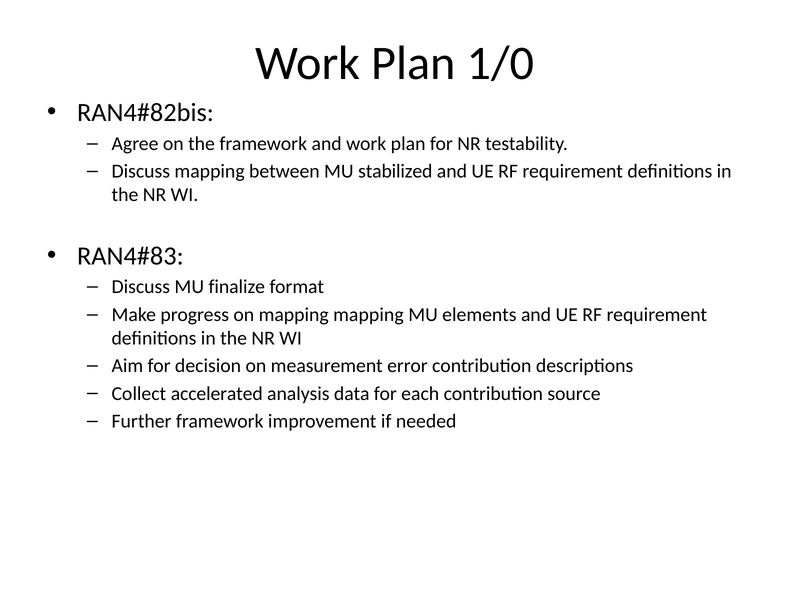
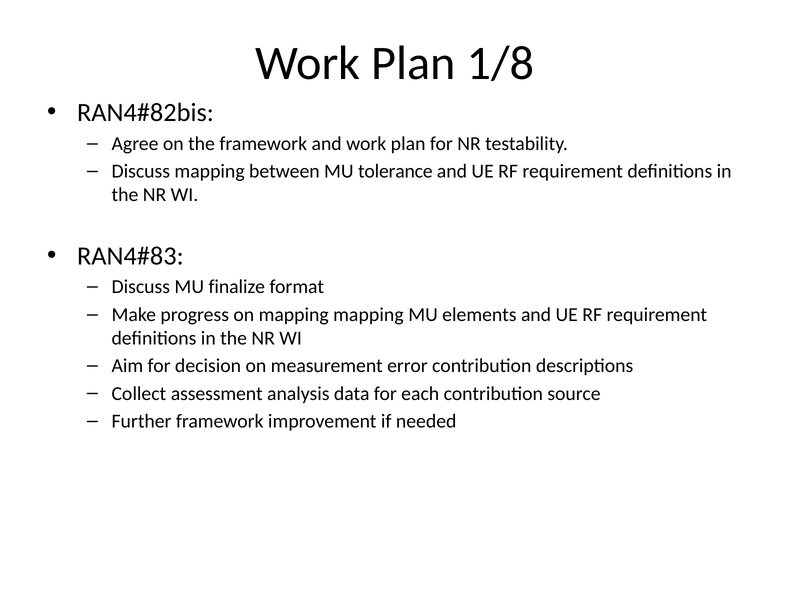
1/0: 1/0 -> 1/8 (500, 64)
stabilized: stabilized -> tolerance (395, 171)
accelerated: accelerated -> assessment (217, 394)
